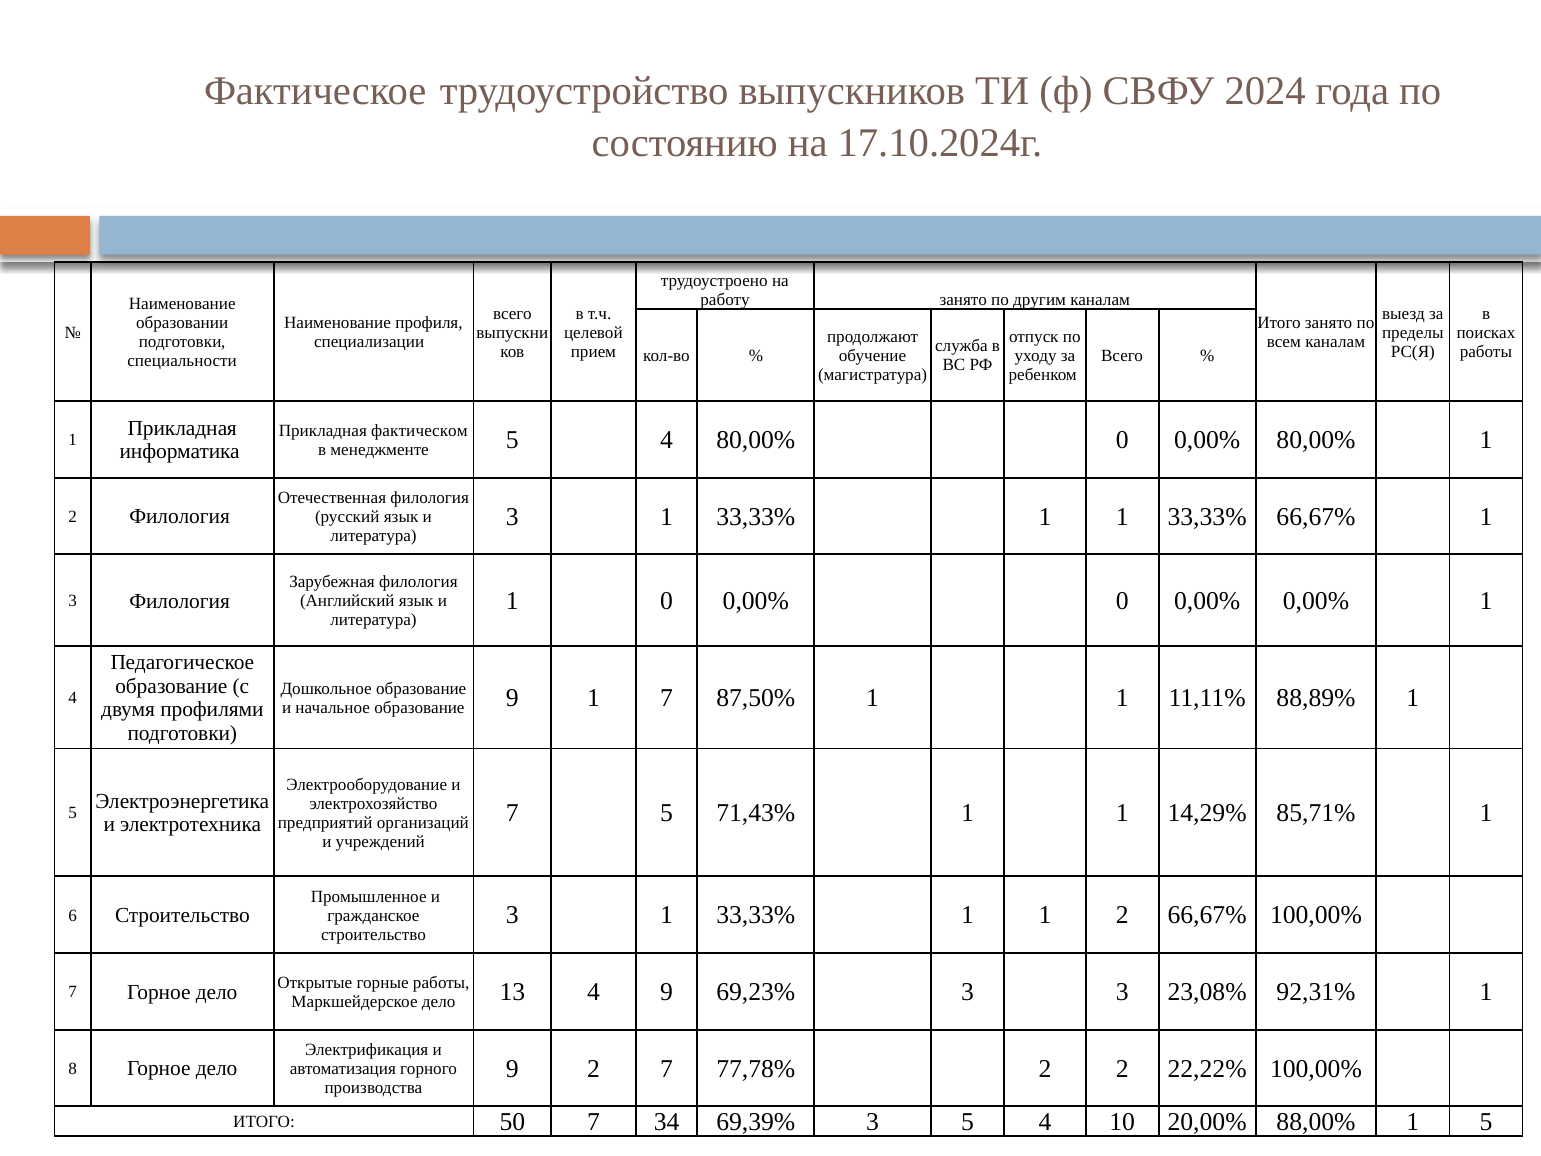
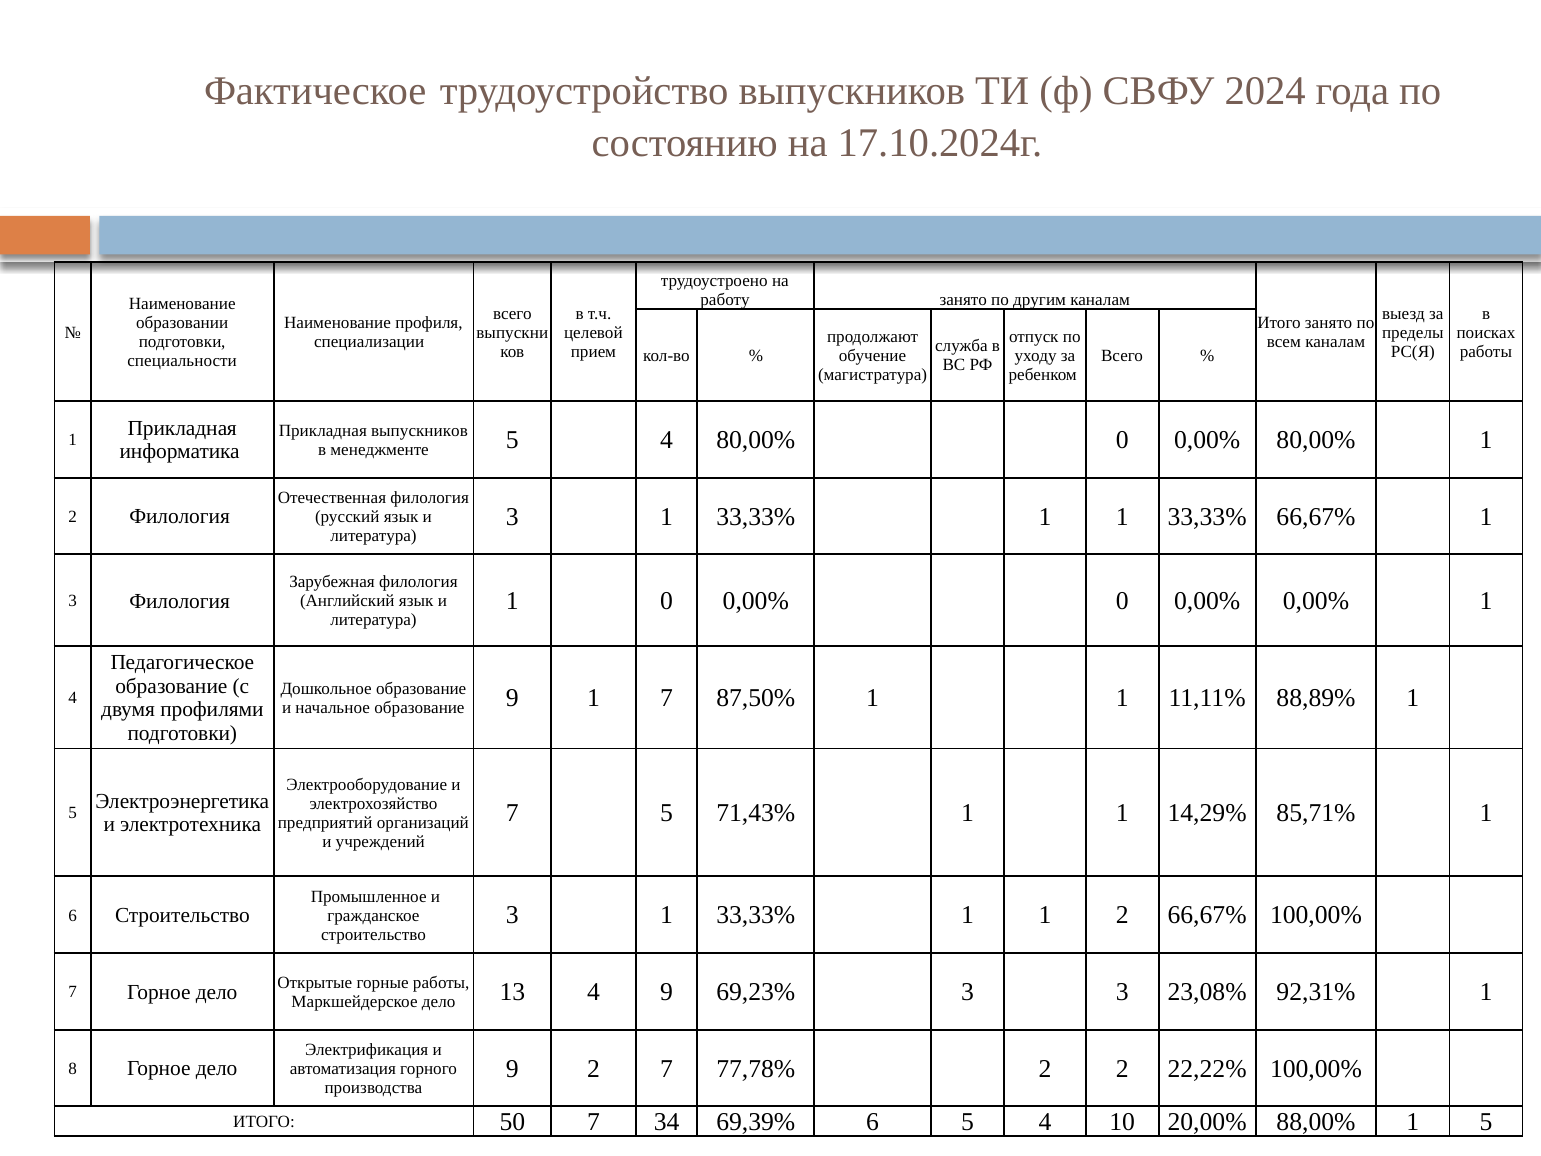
Прикладная фактическом: фактическом -> выпускников (419, 431)
69,39% 3: 3 -> 6 (873, 1121)
